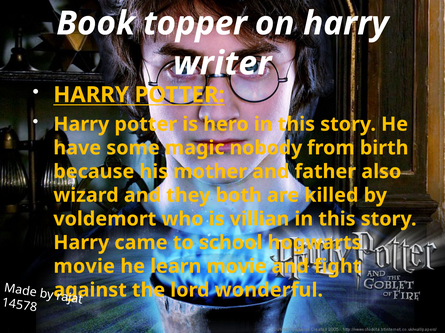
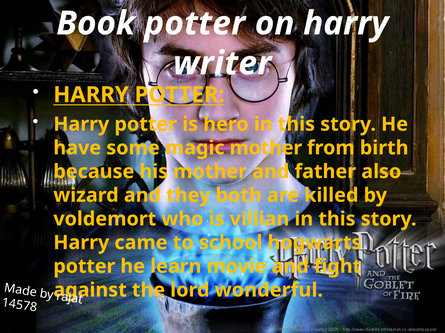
Book topper: topper -> potter (195, 23)
magic nobody: nobody -> mother (266, 148)
movie: movie -> potter (84, 267)
